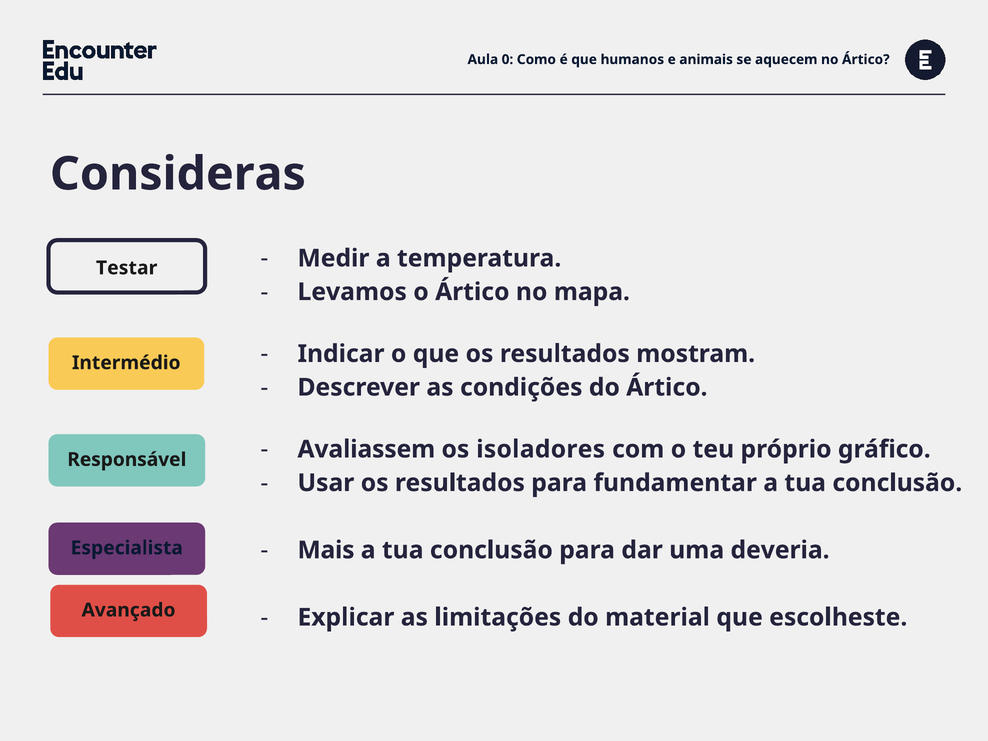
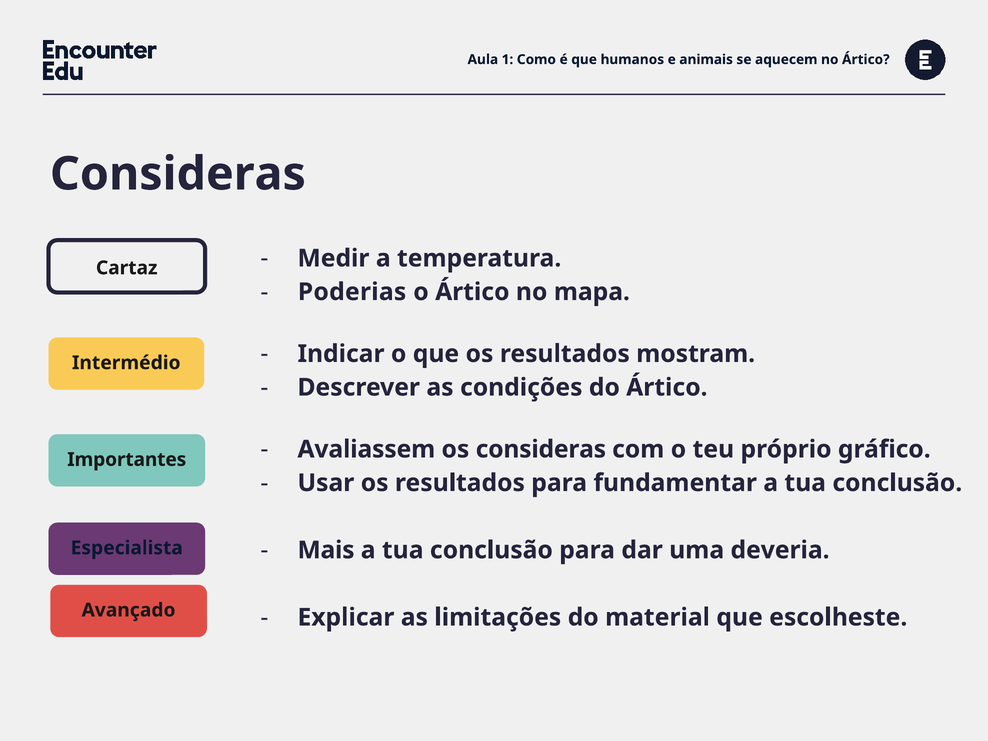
0: 0 -> 1 (507, 60)
Testar: Testar -> Cartaz (127, 268)
Levamos: Levamos -> Poderias (352, 292)
os isoladores: isoladores -> consideras (541, 449)
Responsável: Responsável -> Importantes (127, 460)
